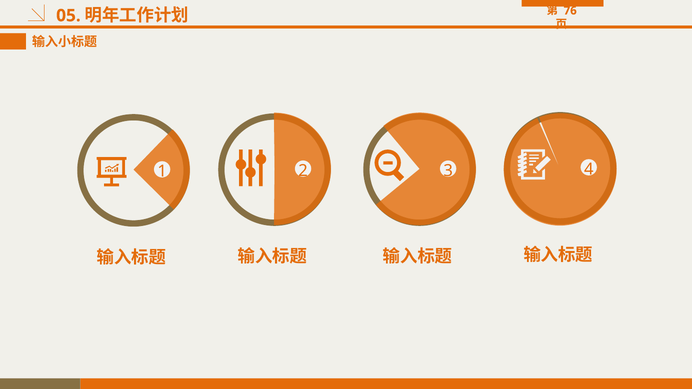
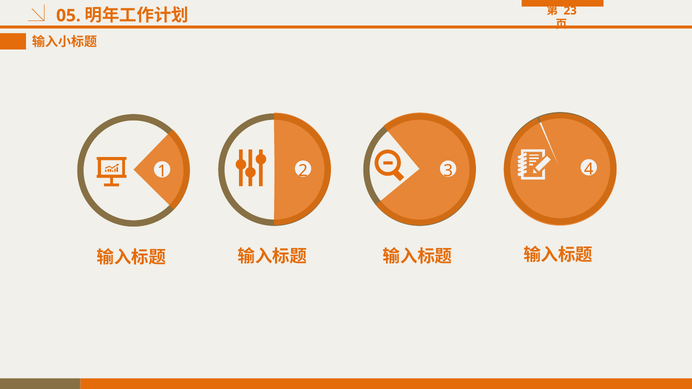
76: 76 -> 23 (570, 11)
